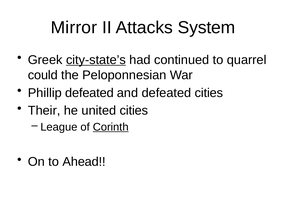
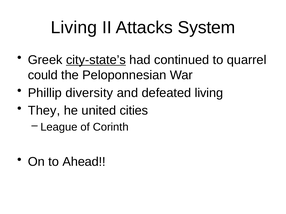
Mirror: Mirror -> Living (74, 28)
Phillip defeated: defeated -> diversity (89, 93)
defeated cities: cities -> living (209, 93)
Their: Their -> They (44, 111)
Corinth underline: present -> none (111, 127)
